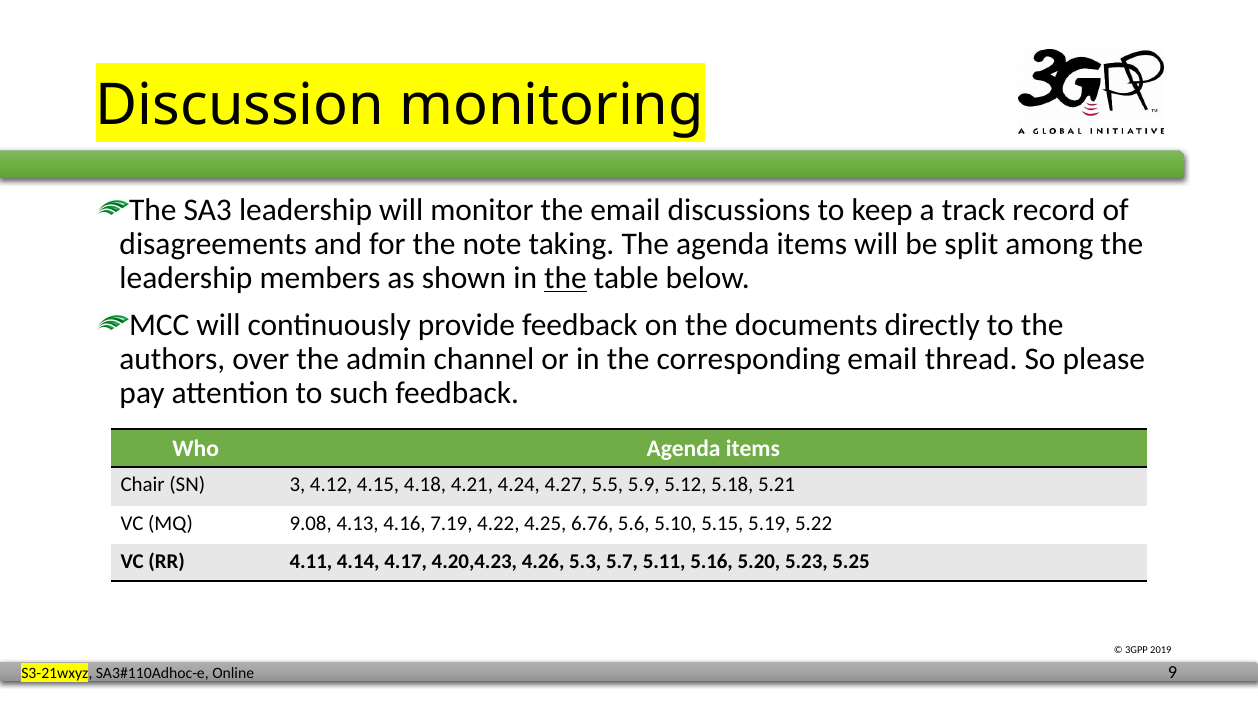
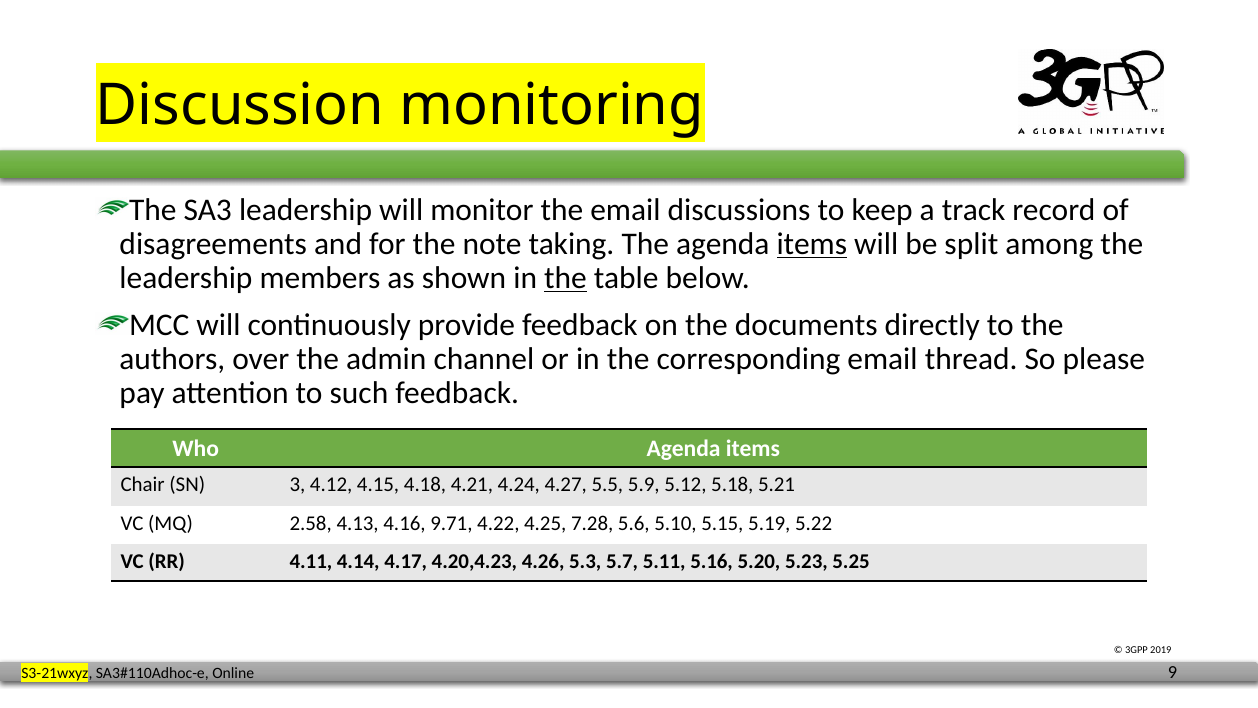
items underline: none -> present (812, 244)
9.08: 9.08 -> 2.58 (311, 523)
7.19: 7.19 -> 9.71 (451, 523)
6.76: 6.76 -> 7.28 (592, 523)
